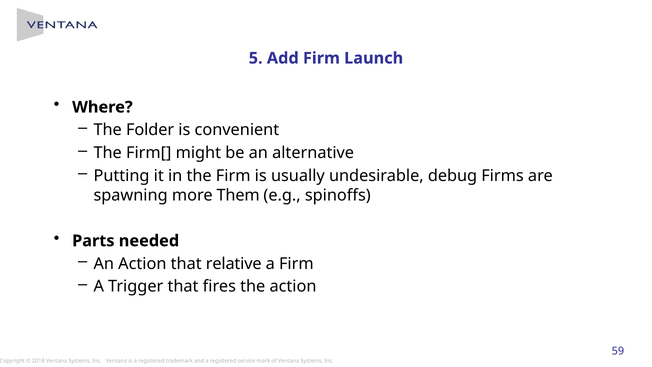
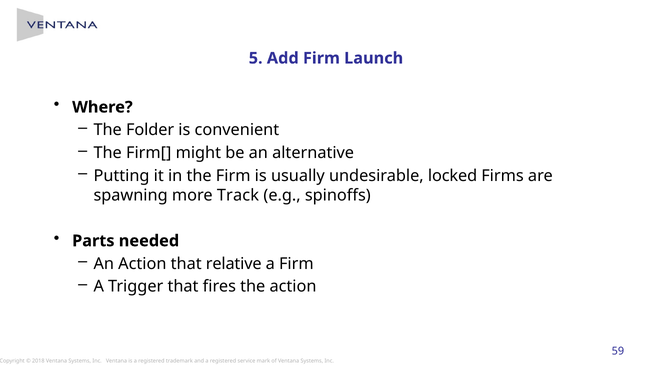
debug: debug -> locked (453, 176)
Them: Them -> Track (238, 195)
